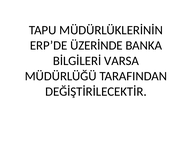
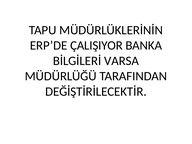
ÜZERİNDE: ÜZERİNDE -> ÇALIŞIYOR (96, 45)
